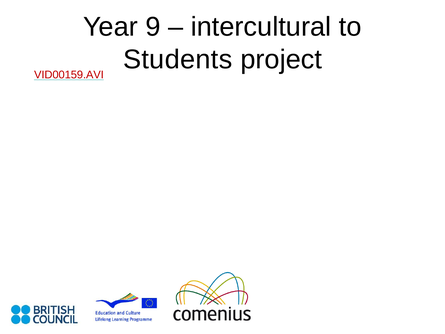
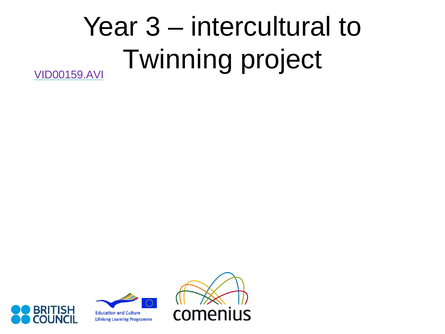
9: 9 -> 3 (153, 27)
Students: Students -> Twinning (178, 59)
VID00159.AVI colour: red -> purple (69, 75)
